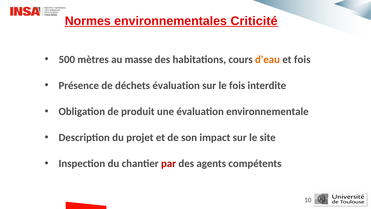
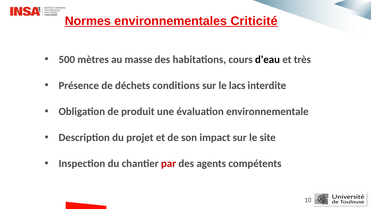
d'eau colour: orange -> black (267, 59)
et fois: fois -> très (302, 59)
déchets évaluation: évaluation -> conditions (176, 85)
le fois: fois -> lacs (237, 85)
